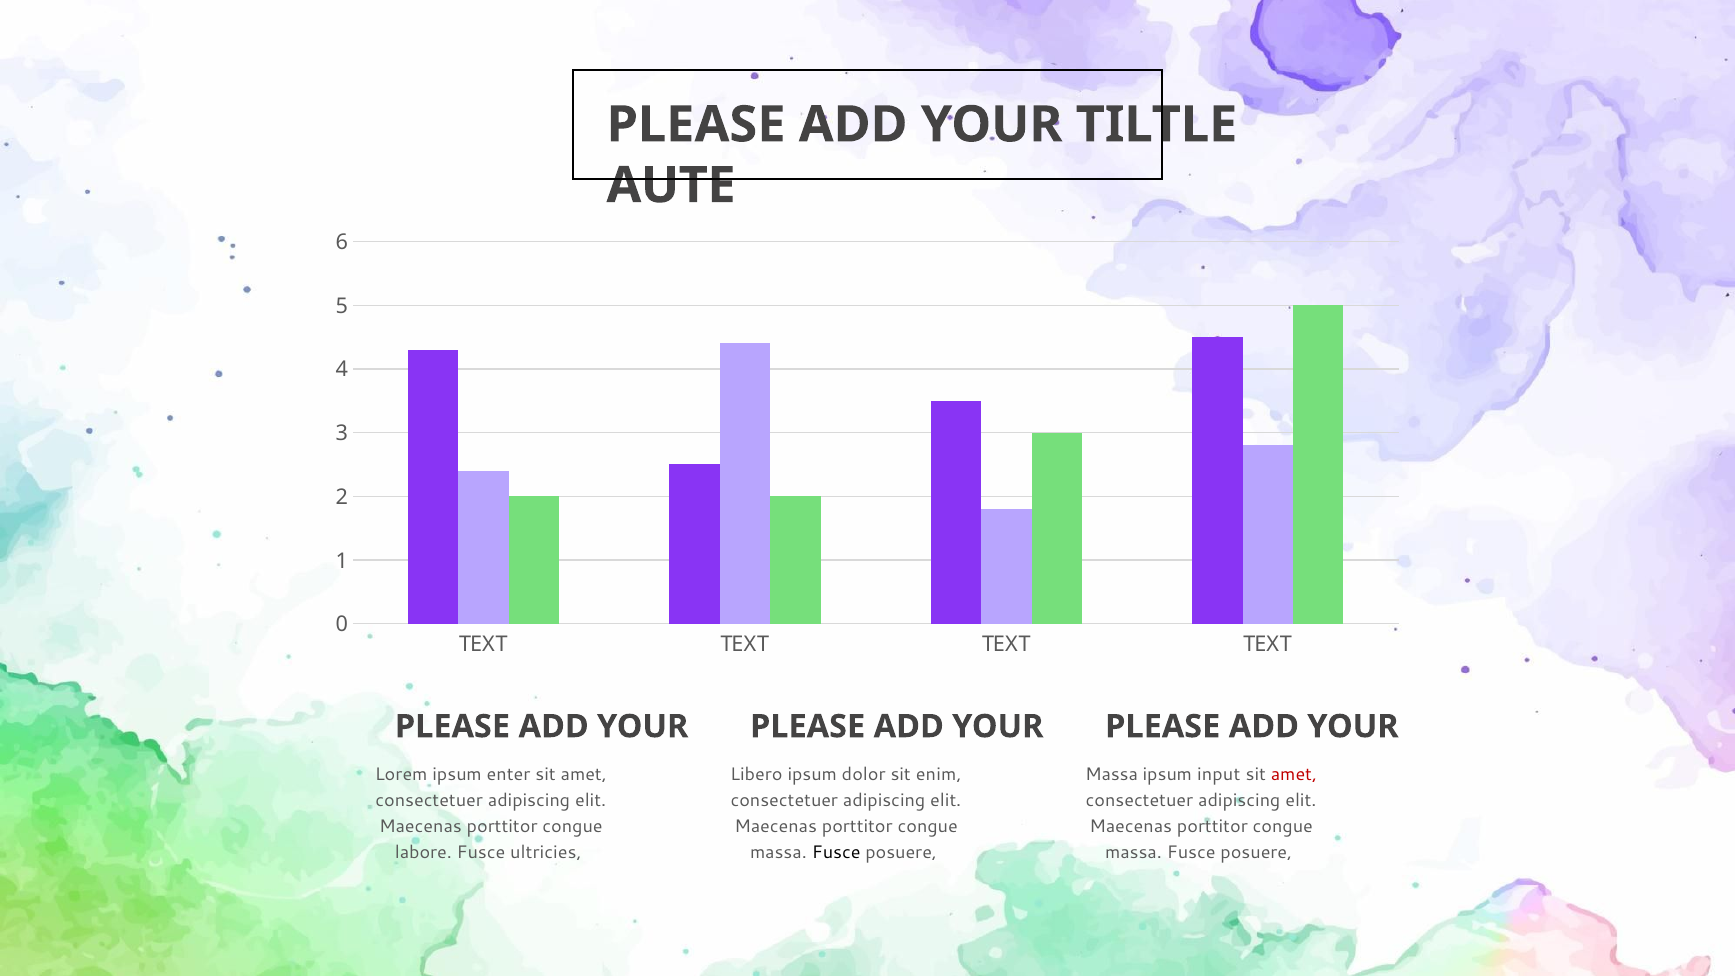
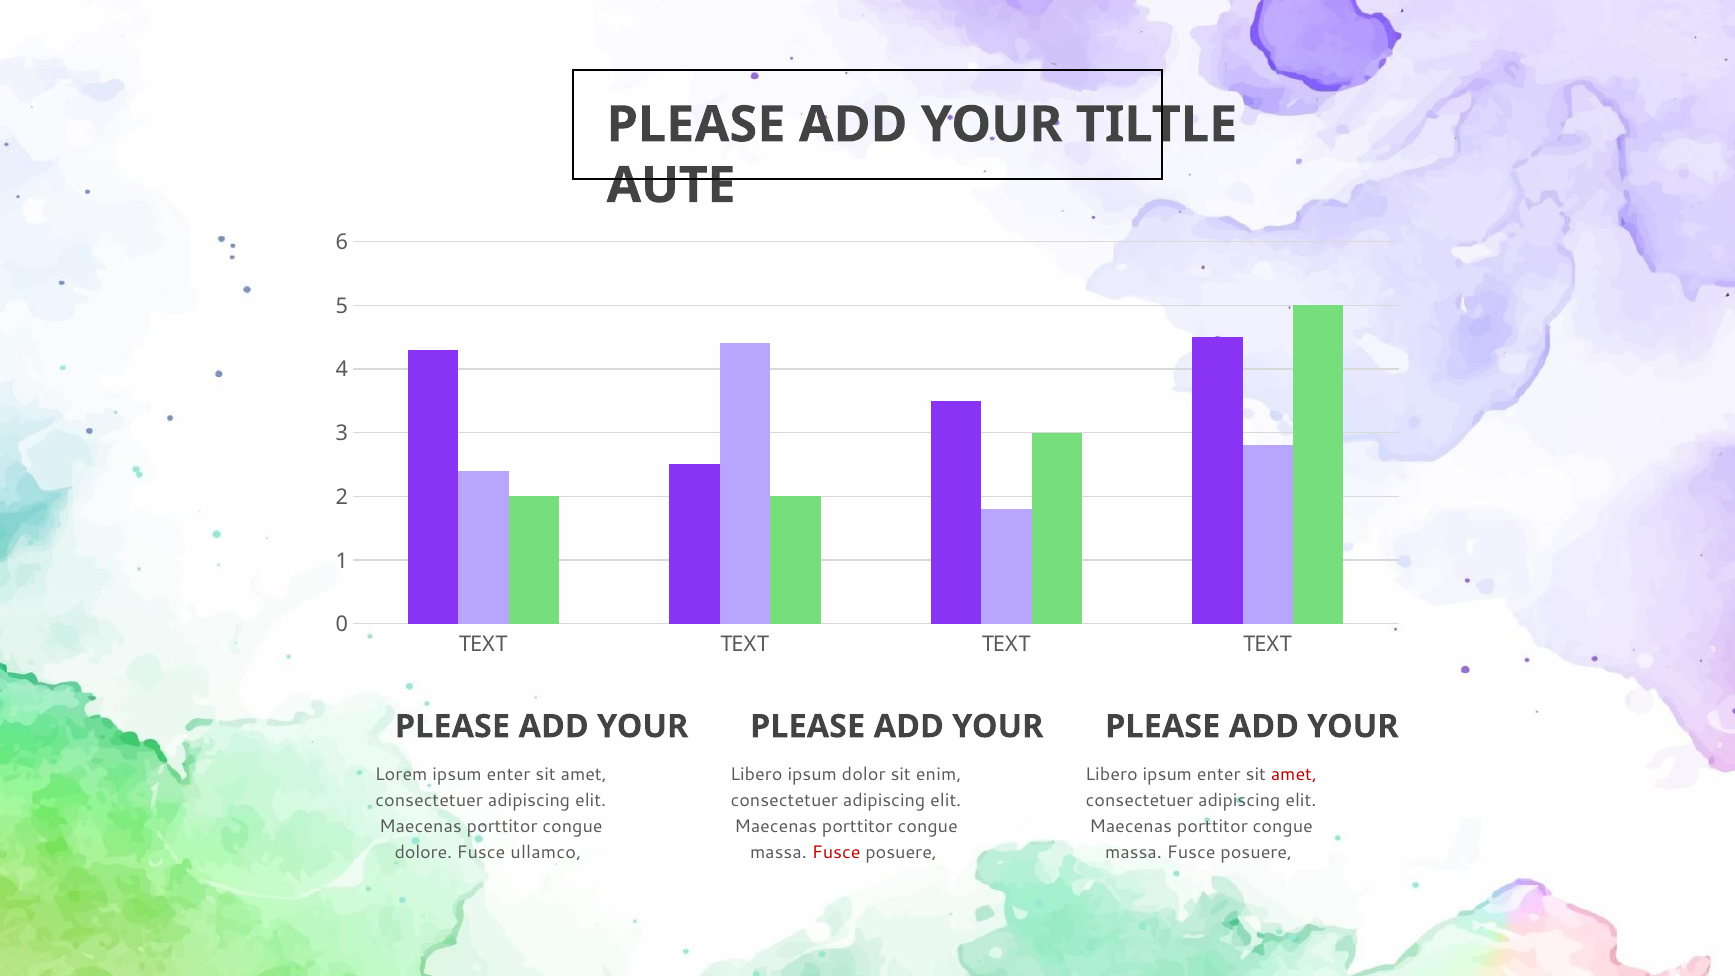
Massa: Massa -> Libero (1111, 774)
input: input -> enter (1219, 774)
labore: labore -> dolore (423, 852)
ultricies: ultricies -> ullamco (546, 852)
Fusce colour: black -> red (836, 852)
